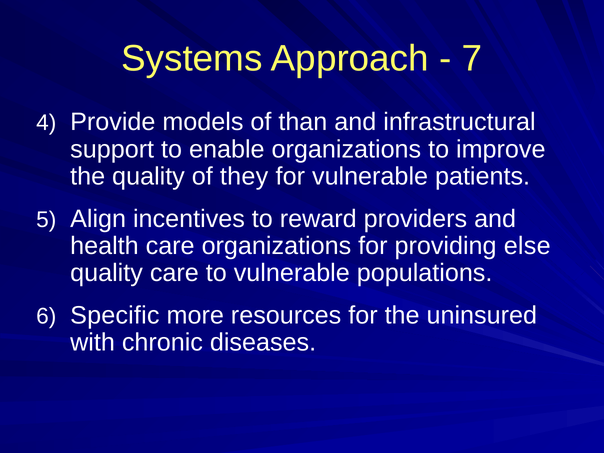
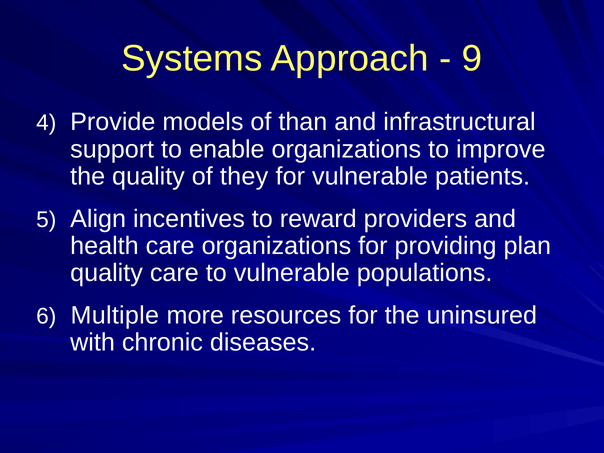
7: 7 -> 9 (472, 59)
else: else -> plan (527, 246)
Specific: Specific -> Multiple (115, 315)
